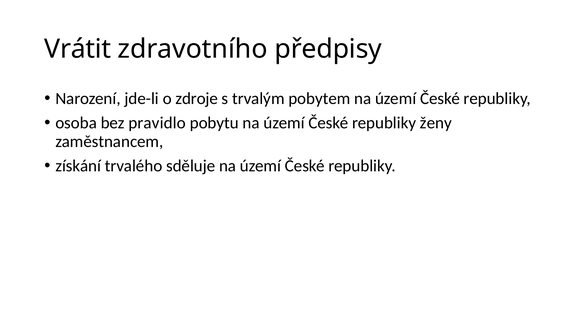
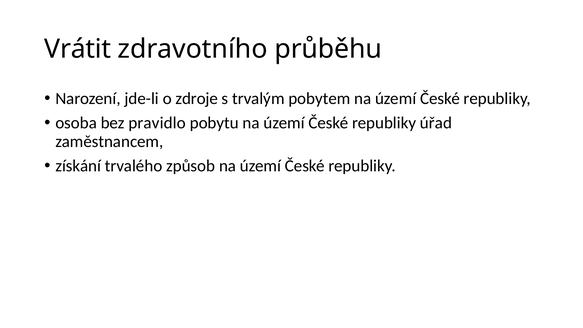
předpisy: předpisy -> průběhu (328, 49)
ženy: ženy -> úřad (436, 123)
sděluje: sděluje -> způsob (191, 166)
